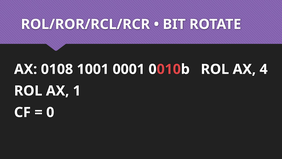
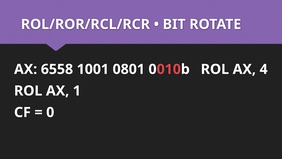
0108: 0108 -> 6558 (57, 69)
0001: 0001 -> 0801 (129, 69)
